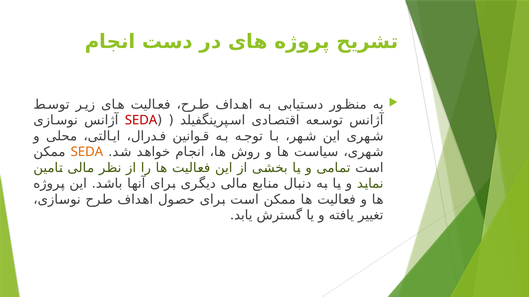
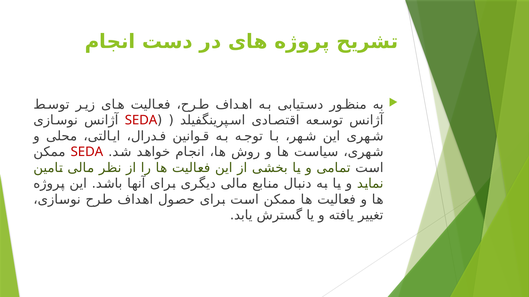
SEDA colour: orange -> red (87, 152)
